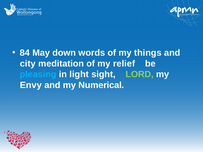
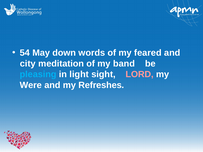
84: 84 -> 54 (25, 53)
things: things -> feared (148, 53)
relief: relief -> band (124, 64)
LORD colour: light green -> pink (140, 74)
Envy: Envy -> Were (31, 85)
Numerical: Numerical -> Refreshes (101, 85)
